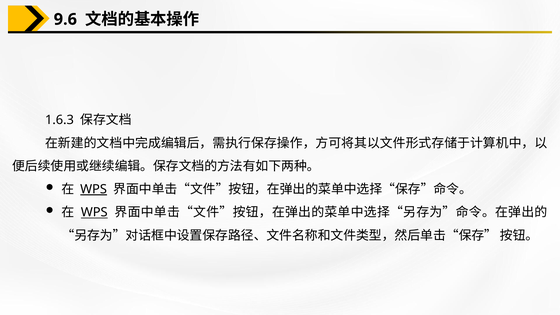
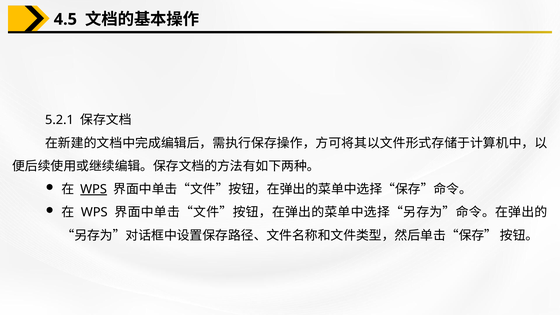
9.6: 9.6 -> 4.5 (65, 19)
1.6.3: 1.6.3 -> 5.2.1 (59, 120)
WPS underline: present -> none (94, 212)
